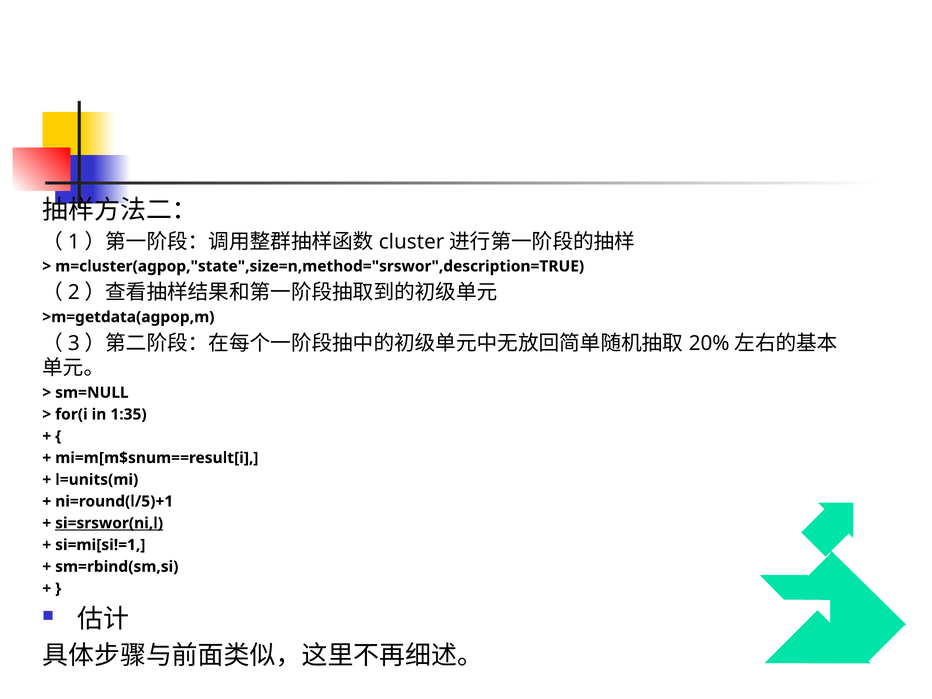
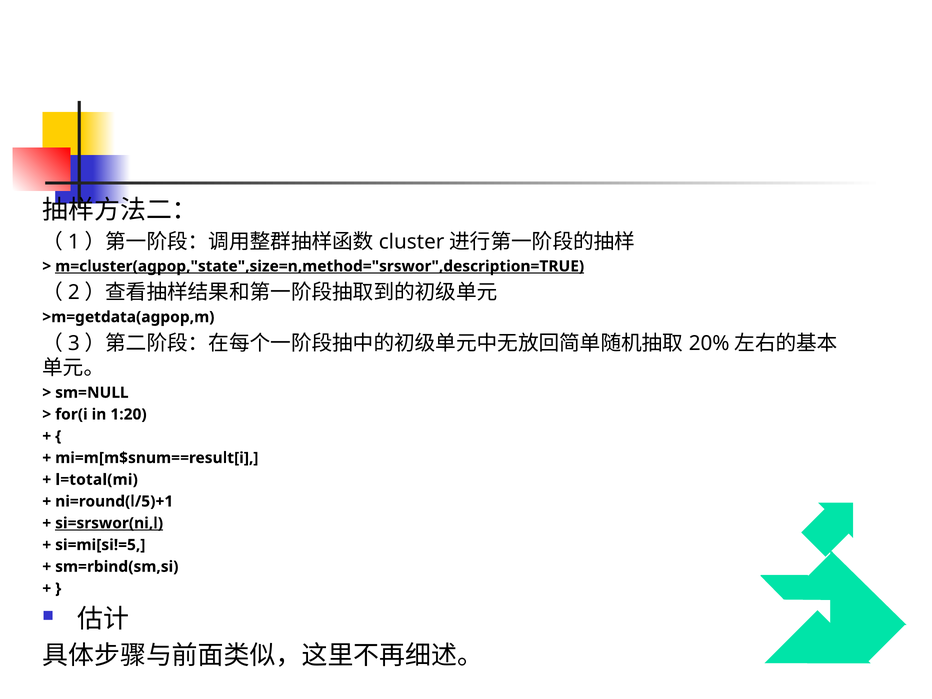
m=cluster(agpop,"state",size=n,method="srswor",description=TRUE underline: none -> present (320, 266)
1:35: 1:35 -> 1:20 (129, 414)
l=units(mi: l=units(mi -> l=total(mi (97, 480)
si=mi[si!=1: si=mi[si!=1 -> si=mi[si!=5 (100, 545)
